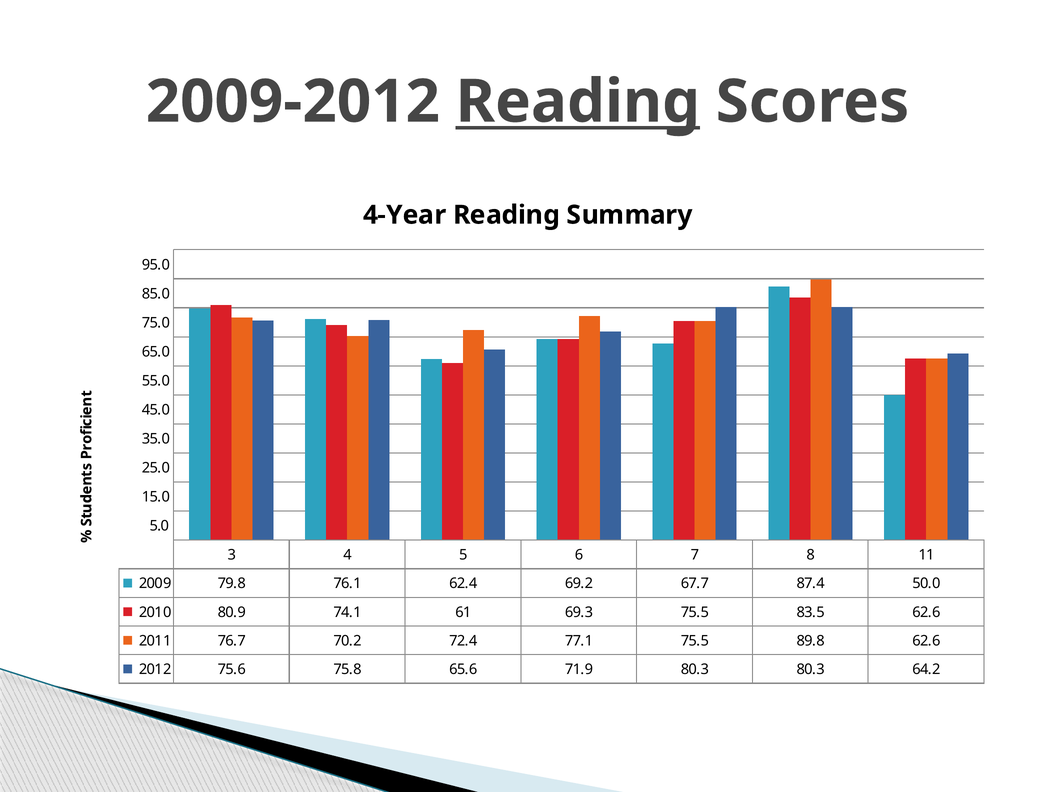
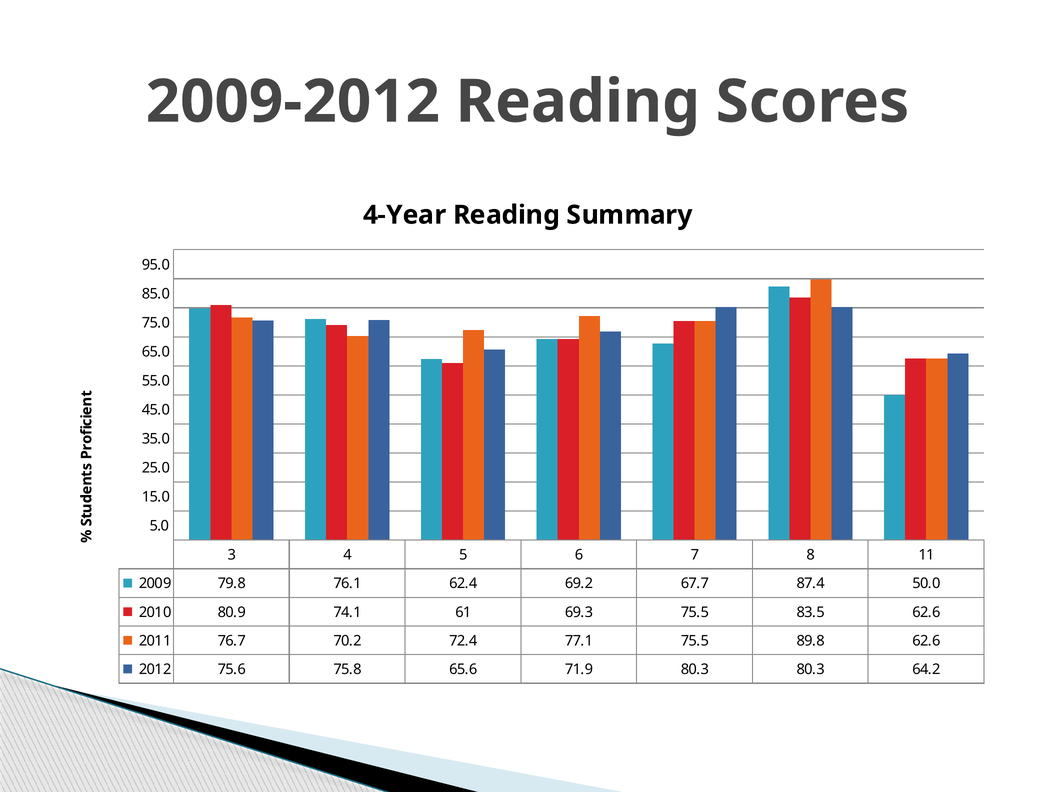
Reading underline: present -> none (578, 102)
